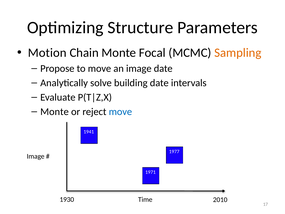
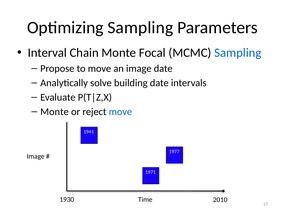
Optimizing Structure: Structure -> Sampling (140, 28)
Motion: Motion -> Interval (47, 53)
Sampling colour: orange -> blue (238, 53)
